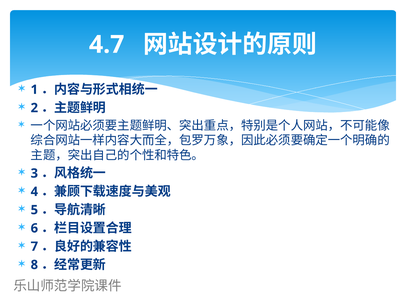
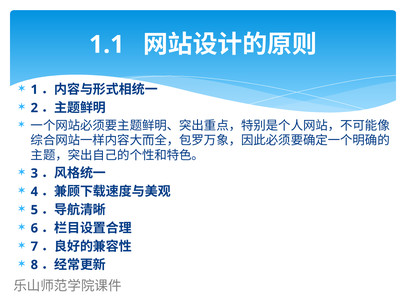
4.7: 4.7 -> 1.1 (107, 45)
